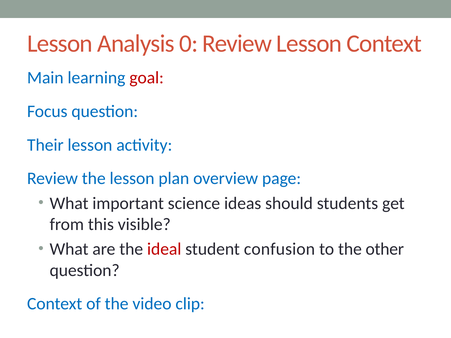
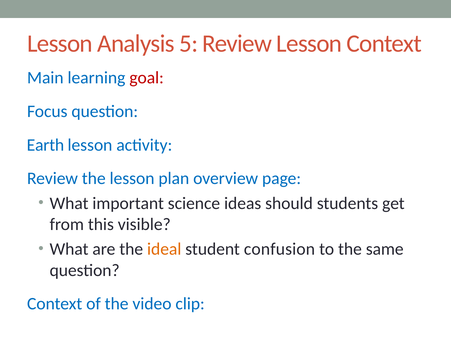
0: 0 -> 5 (189, 44)
Their: Their -> Earth (45, 145)
ideal colour: red -> orange (164, 249)
other: other -> same (385, 249)
